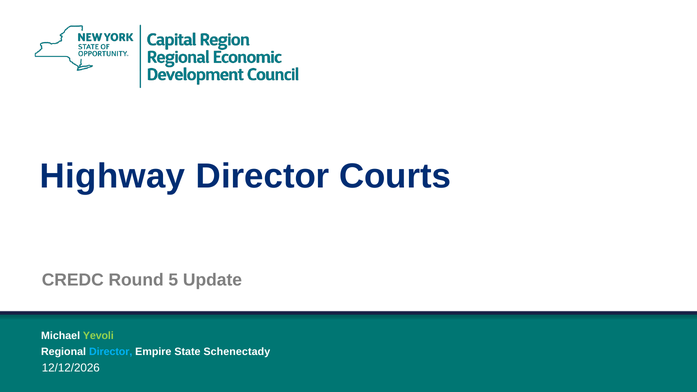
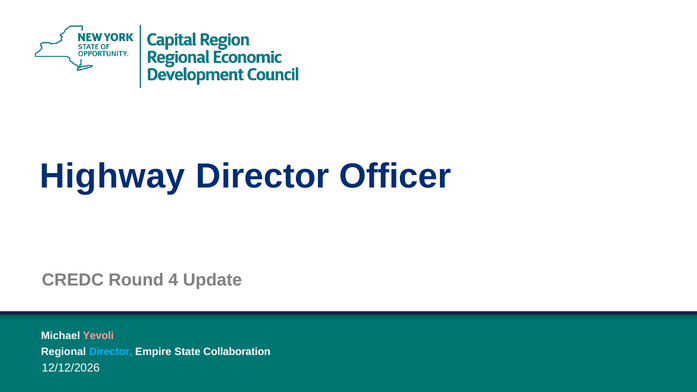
Courts: Courts -> Officer (395, 176)
5: 5 -> 4 (173, 280)
Yevoli colour: light green -> pink (98, 336)
Schenectady: Schenectady -> Collaboration (237, 352)
